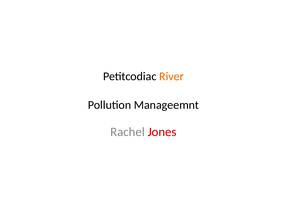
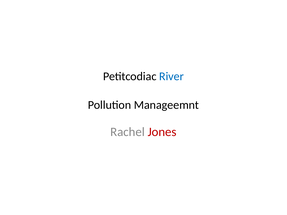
River colour: orange -> blue (171, 76)
